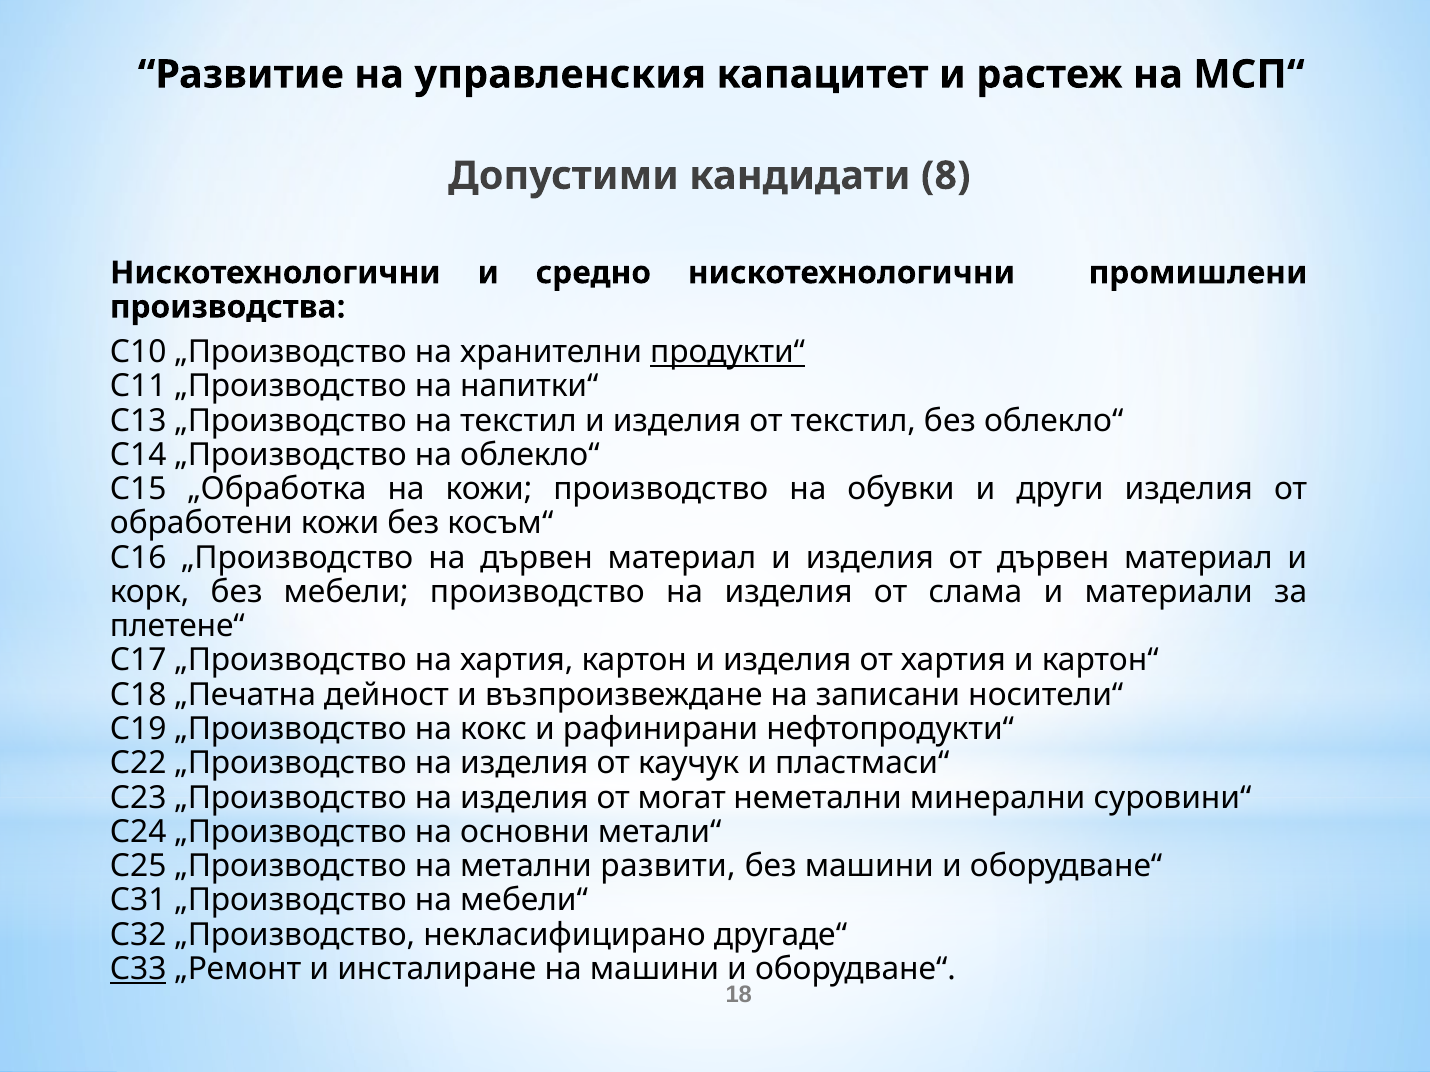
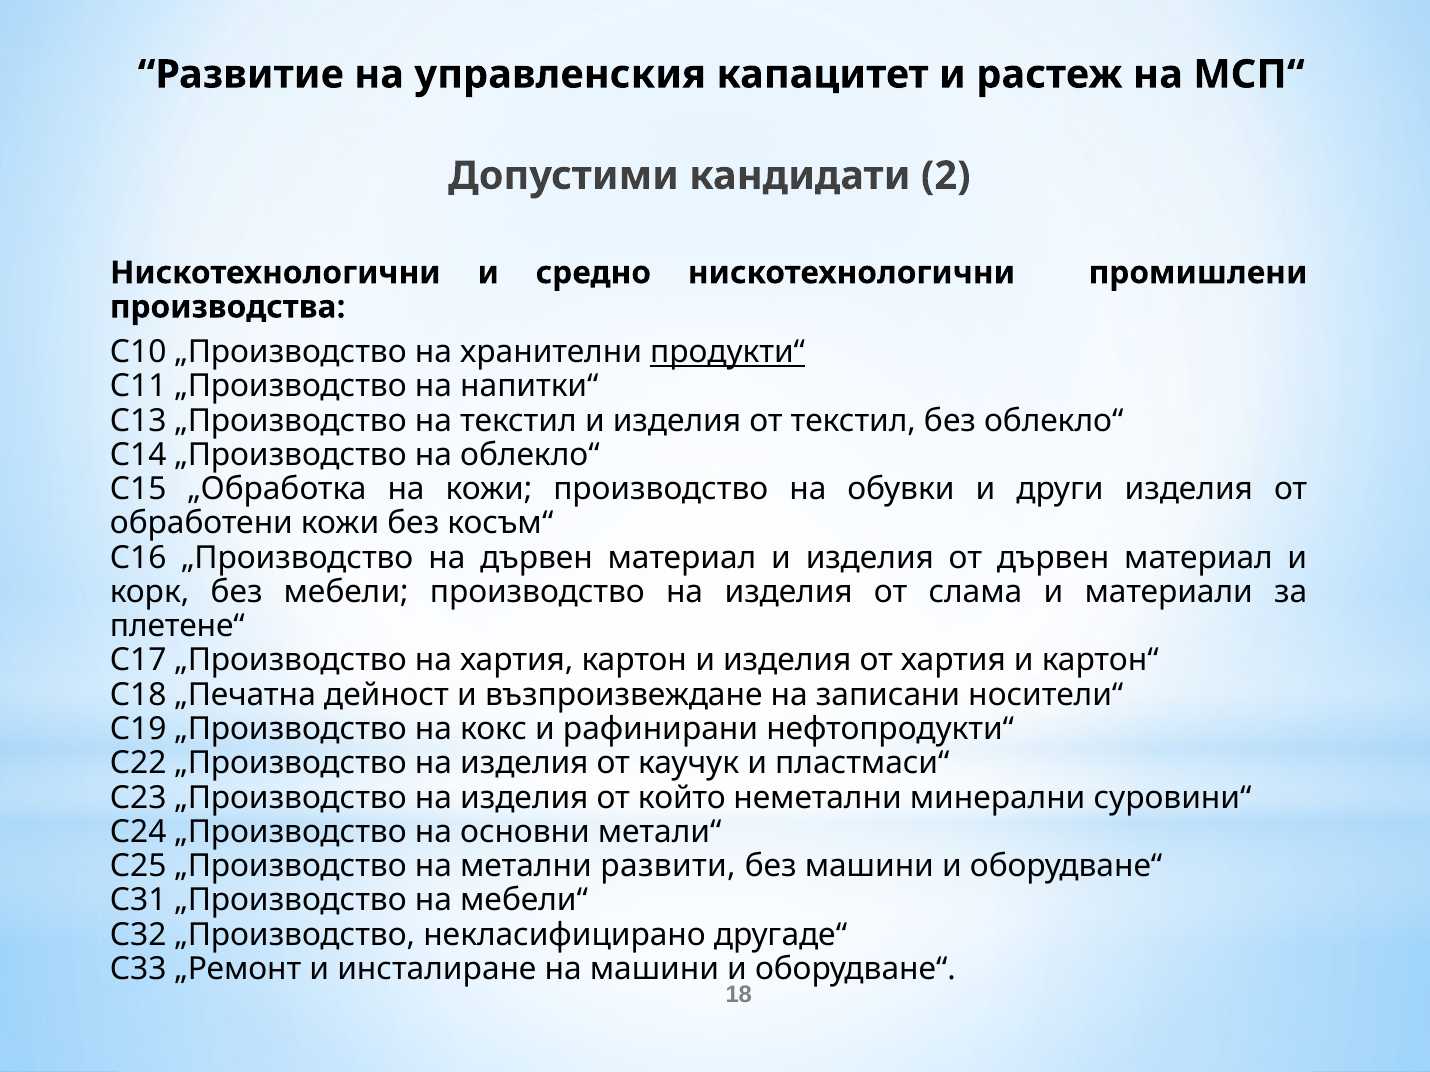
8: 8 -> 2 (946, 176)
могат: могат -> който (682, 798)
С33 underline: present -> none (138, 969)
